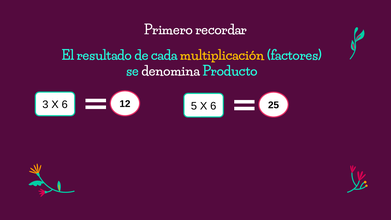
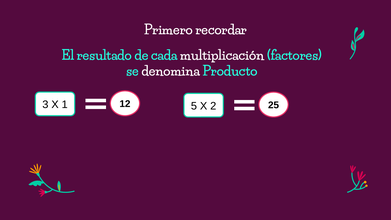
multiplicación colour: yellow -> white (222, 56)
3 X 6: 6 -> 1 (65, 105)
5 X 6: 6 -> 2 (213, 106)
